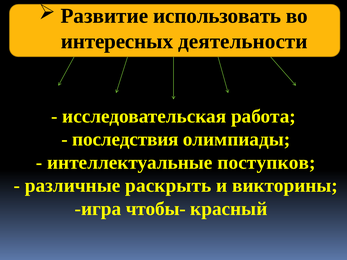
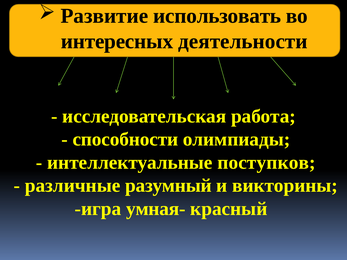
последствия: последствия -> способности (125, 140)
раскрыть: раскрыть -> разумный (168, 186)
чтобы-: чтобы- -> умная- (156, 209)
